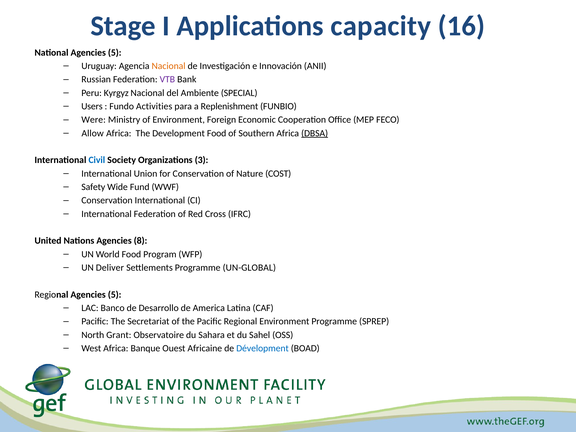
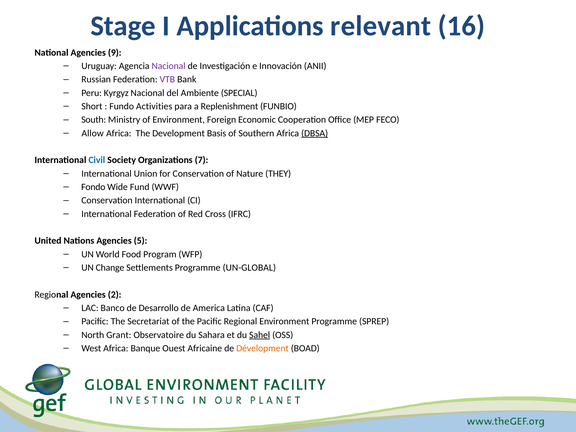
capacity: capacity -> relevant (381, 26)
National Agencies 5: 5 -> 9 (115, 53)
Nacional colour: orange -> purple (169, 66)
Users: Users -> Short (92, 106)
Were: Were -> South (94, 120)
Development Food: Food -> Basis (217, 133)
3: 3 -> 7 (202, 160)
COST: COST -> THEY (278, 174)
Safety: Safety -> Fondo (93, 187)
8: 8 -> 5 (141, 241)
Deliver: Deliver -> Change (110, 268)
Regional Agencies 5: 5 -> 2 (115, 295)
Sahel underline: none -> present (260, 335)
Dévelopment colour: blue -> orange (263, 348)
